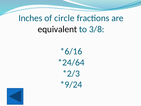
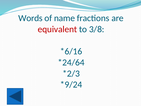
Inches: Inches -> Words (30, 18)
circle: circle -> name (64, 18)
equivalent colour: black -> red (57, 29)
